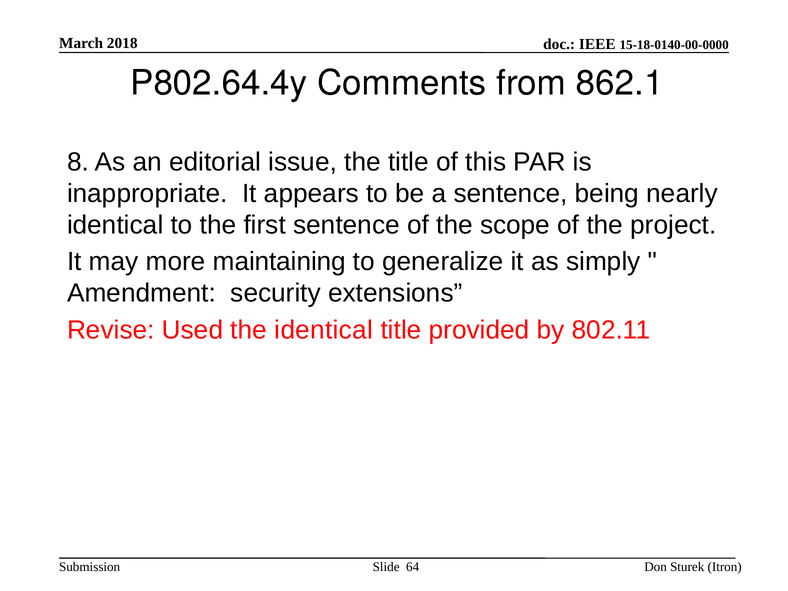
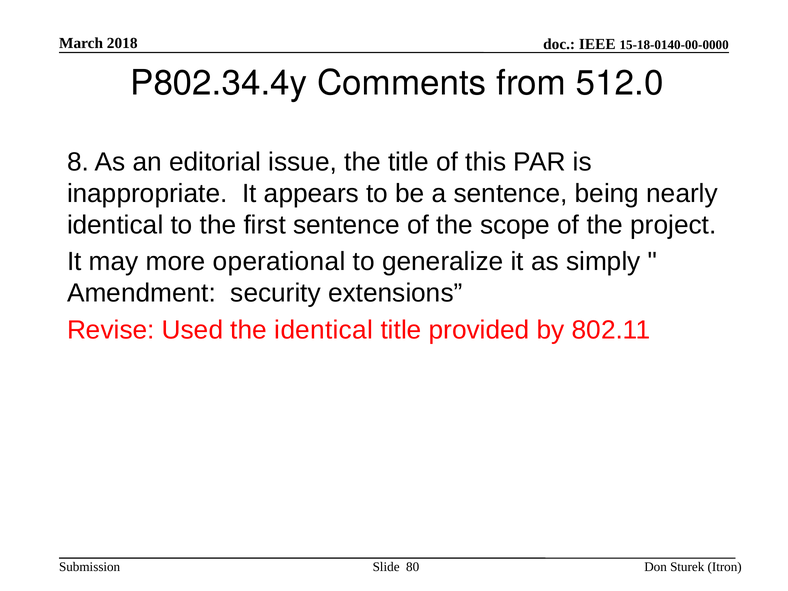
P802.64.4y: P802.64.4y -> P802.34.4y (219, 83)
862.1: 862.1 -> 512.0 (620, 83)
maintaining: maintaining -> operational (279, 262)
64: 64 -> 80 (413, 567)
